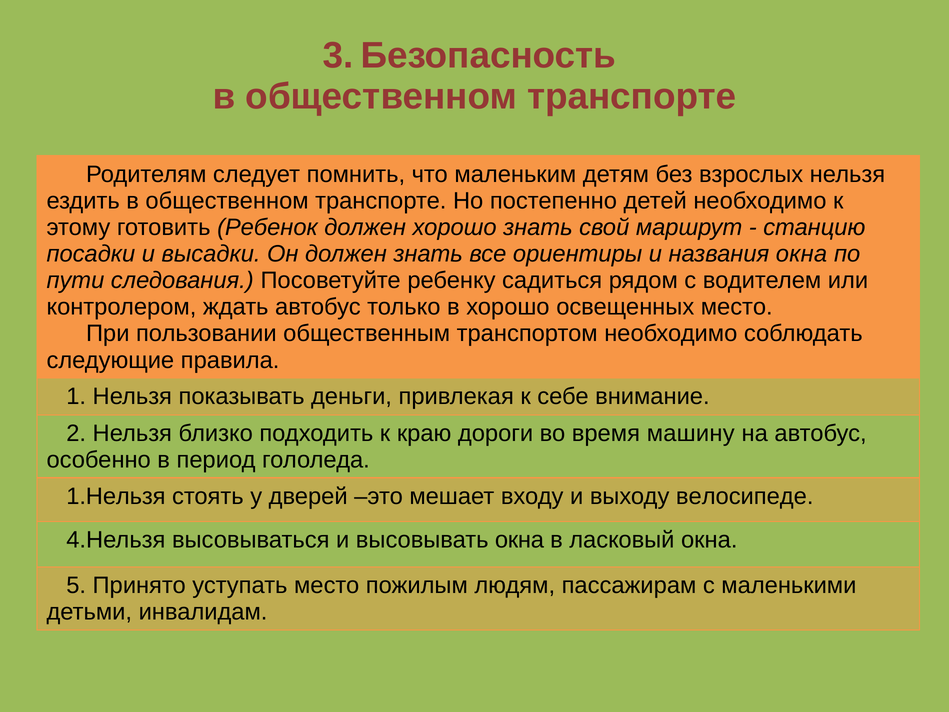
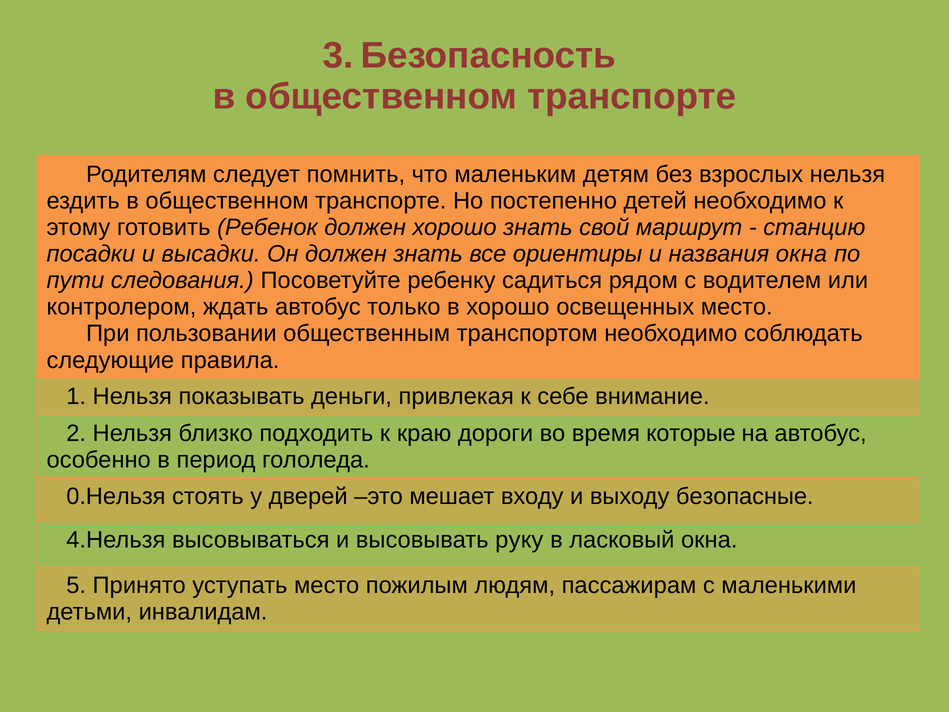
машину: машину -> которые (691, 433)
1.Нельзя: 1.Нельзя -> 0.Нельзя (116, 496)
велосипеде: велосипеде -> безопасные (745, 496)
высовывать окна: окна -> руку (519, 540)
